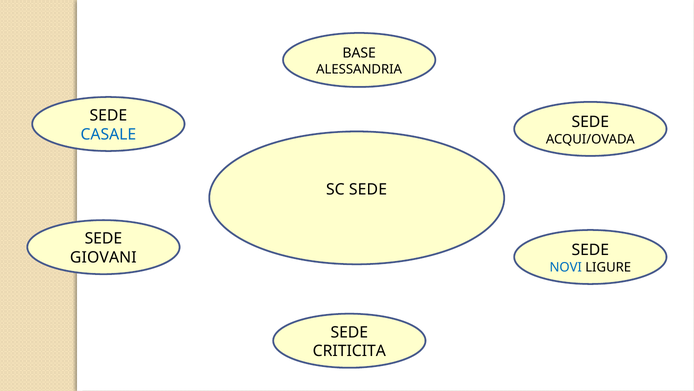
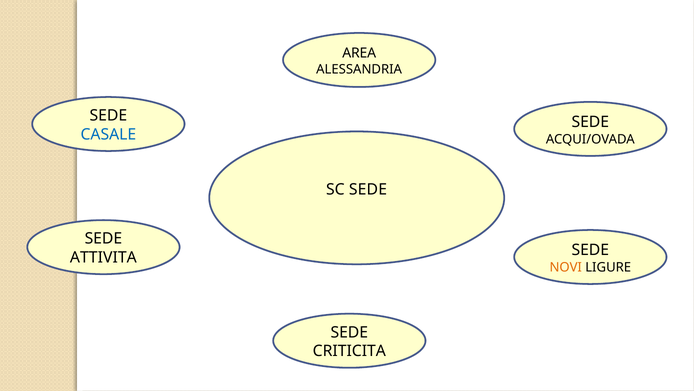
BASE: BASE -> AREA (359, 53)
GIOVANI: GIOVANI -> ATTIVITA (103, 257)
NOVI colour: blue -> orange (566, 267)
